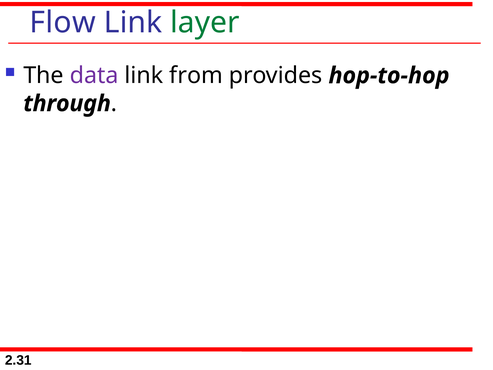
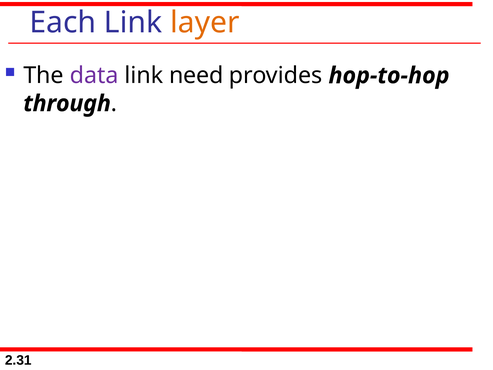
Flow: Flow -> Each (63, 23)
layer colour: green -> orange (205, 23)
from: from -> need (196, 76)
